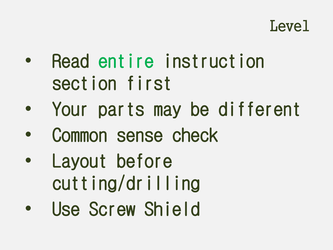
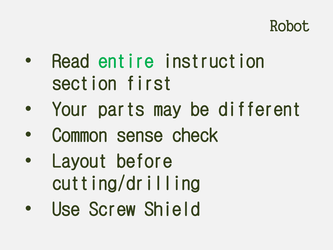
Level: Level -> Robot (290, 26)
